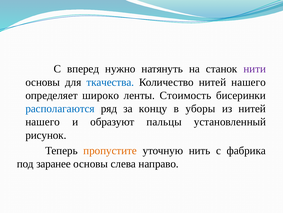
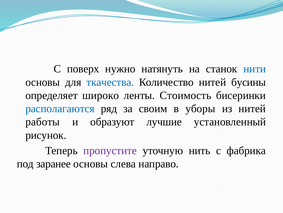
вперед: вперед -> поверх (83, 69)
нити colour: purple -> blue (255, 69)
Количество нитей нашего: нашего -> бусины (249, 82)
концу: концу -> своим (153, 108)
нашего: нашего -> работы (43, 122)
пальцы: пальцы -> лучшие (164, 122)
пропустите colour: orange -> purple (110, 150)
